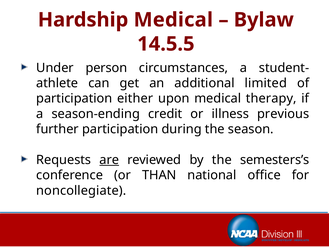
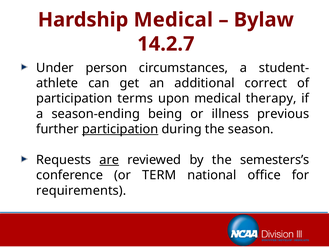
14.5.5: 14.5.5 -> 14.2.7 (166, 44)
limited: limited -> correct (266, 83)
either: either -> terms (135, 98)
credit: credit -> being (165, 114)
participation underline: none -> present (120, 129)
THAN: THAN -> TERM (159, 175)
noncollegiate: noncollegiate -> requirements (81, 190)
